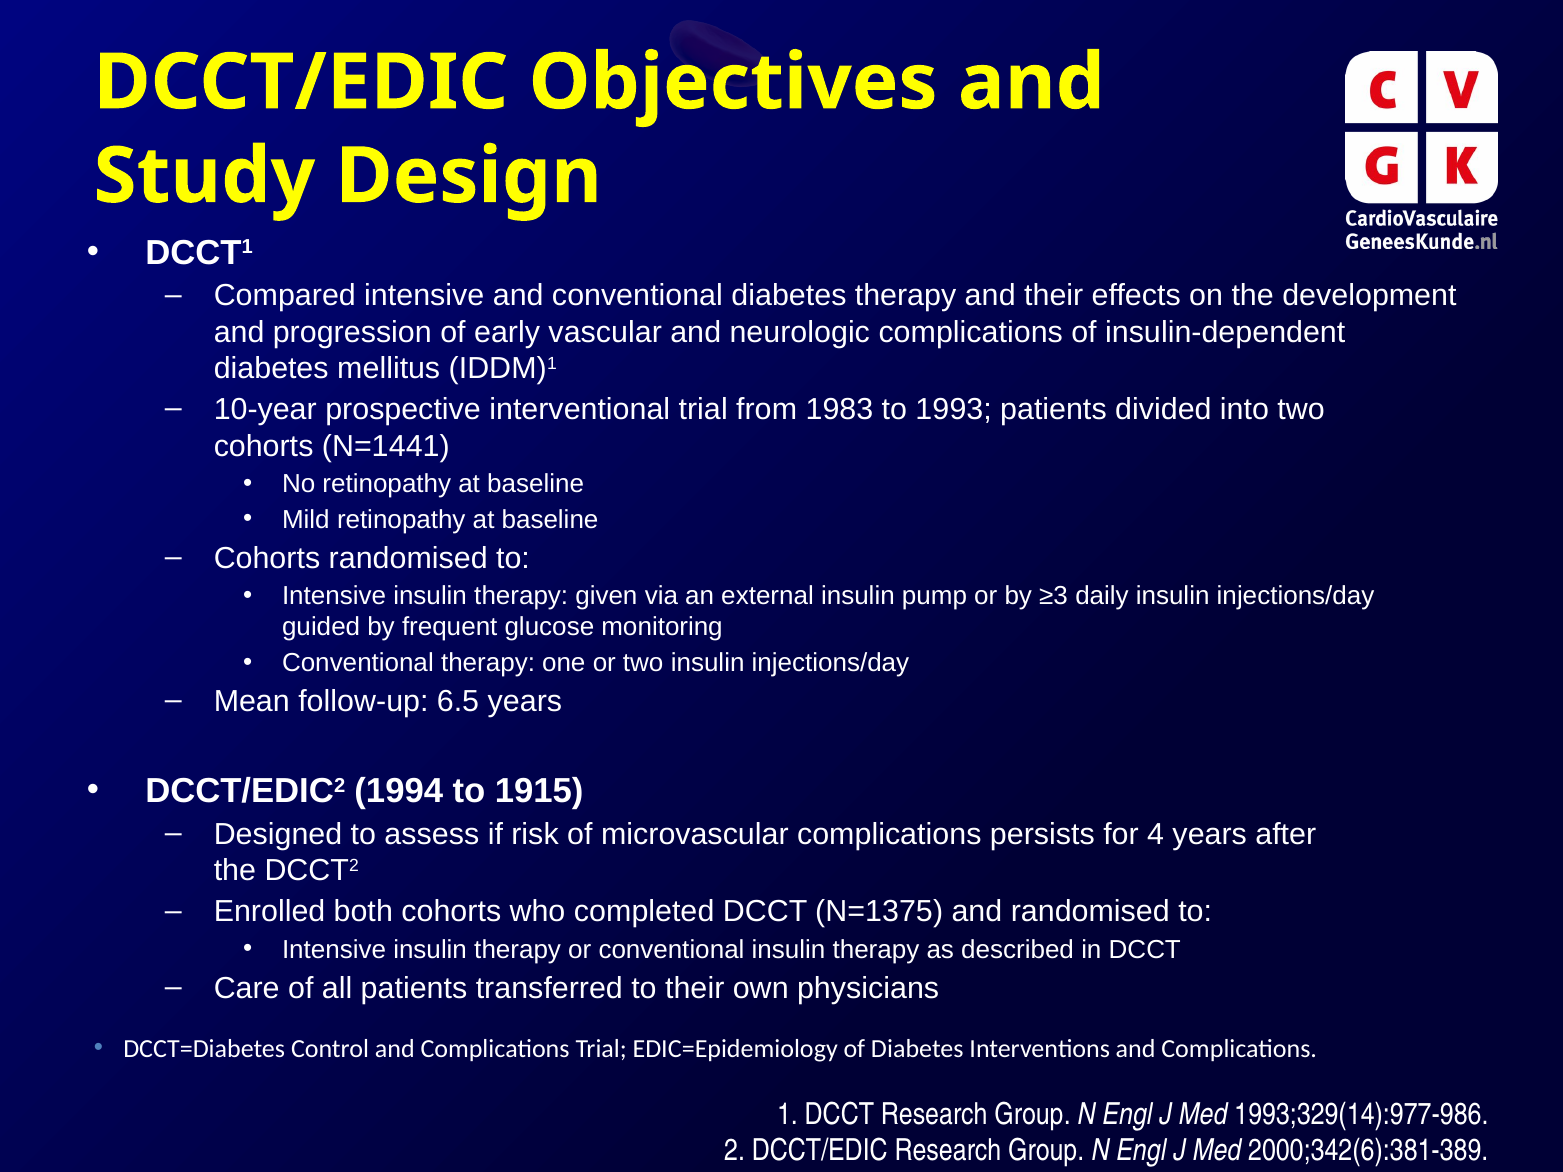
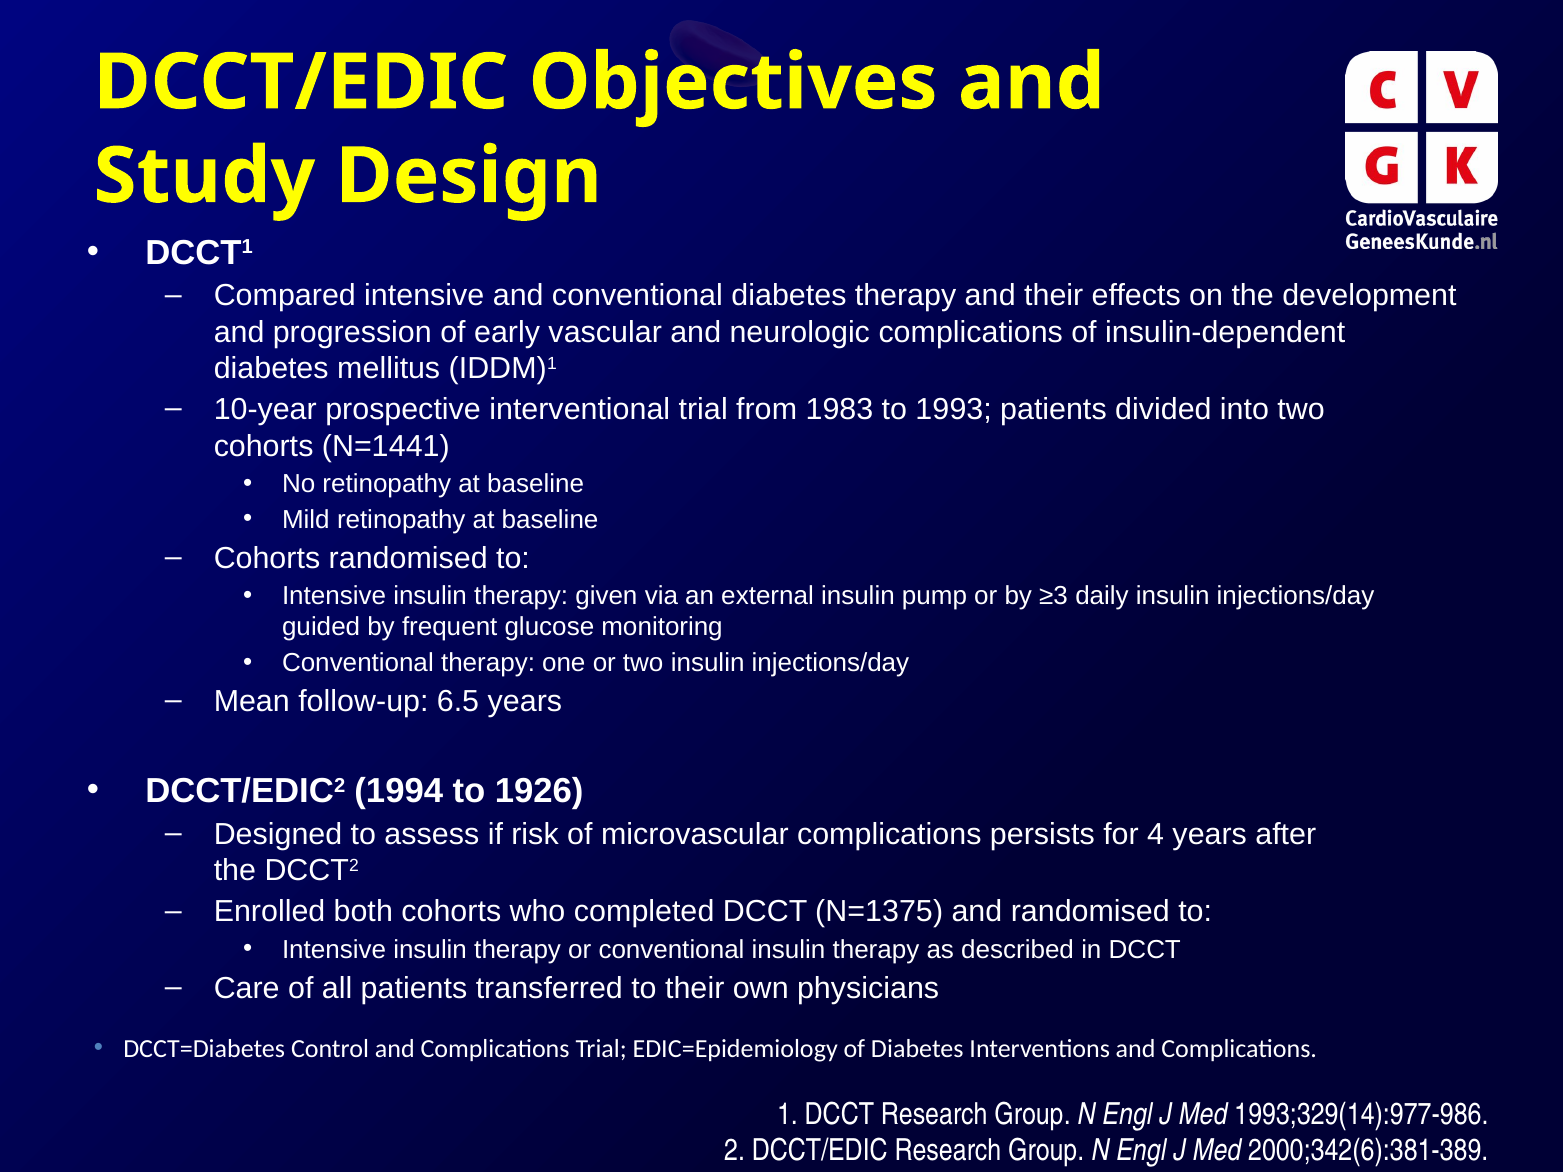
1915: 1915 -> 1926 (539, 791)
